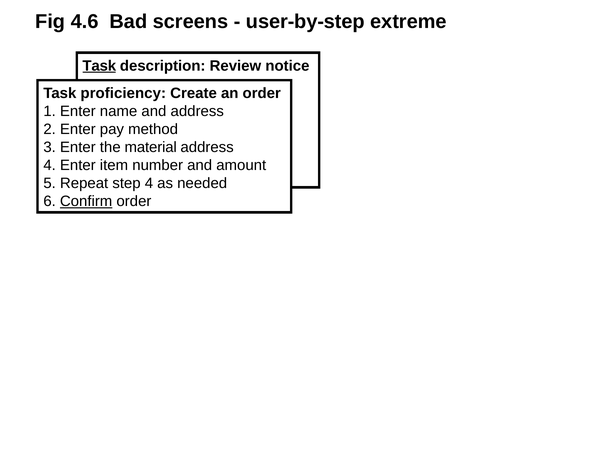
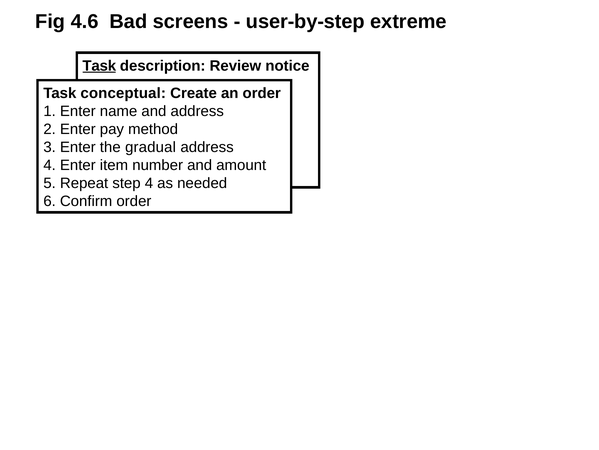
proficiency: proficiency -> conceptual (123, 93)
material: material -> gradual (151, 147)
Confirm underline: present -> none (86, 201)
